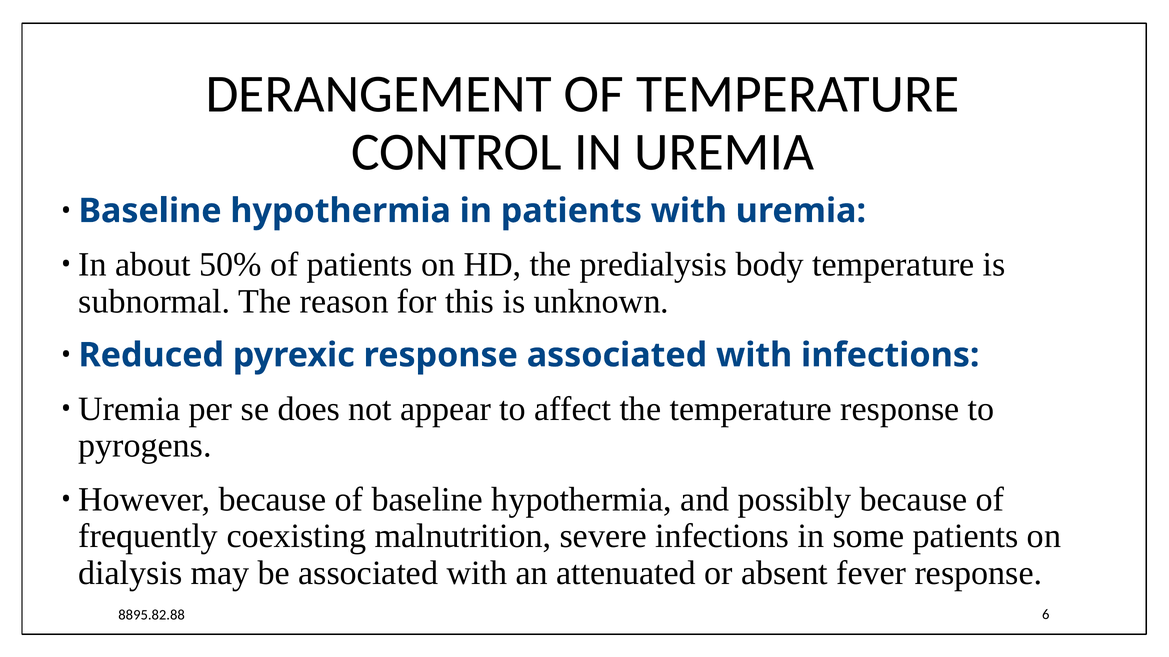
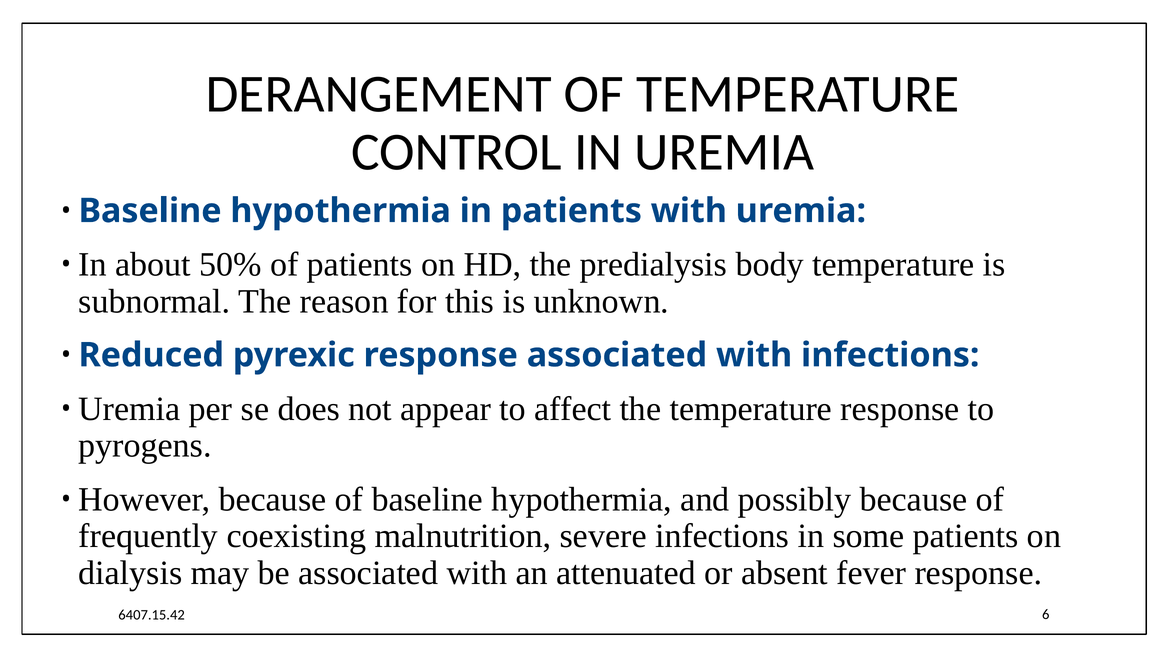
8895.82.88: 8895.82.88 -> 6407.15.42 (152, 615)
